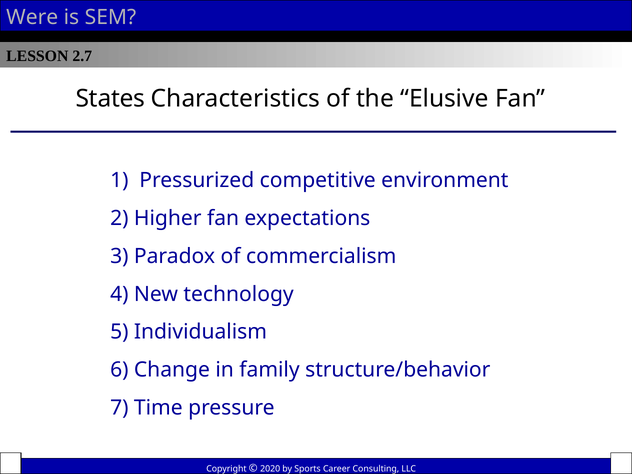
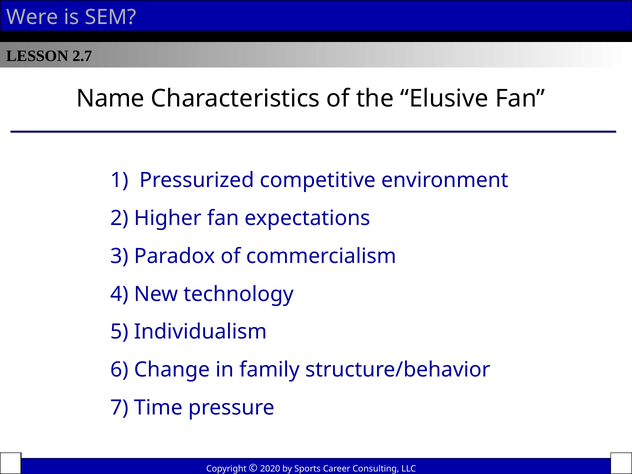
States: States -> Name (110, 99)
